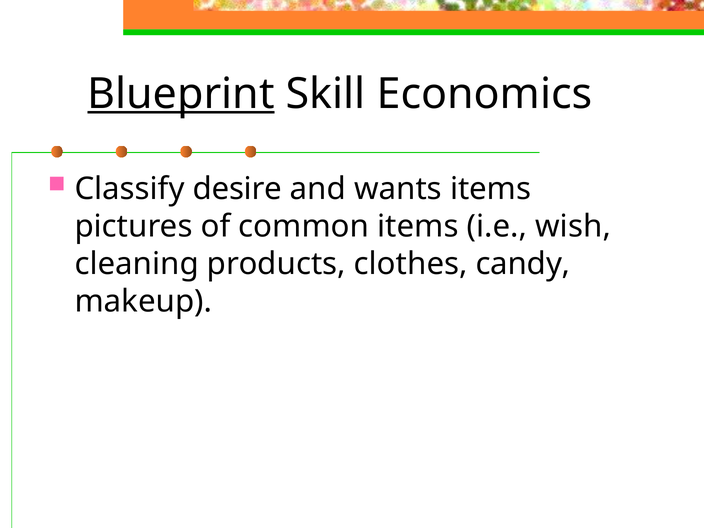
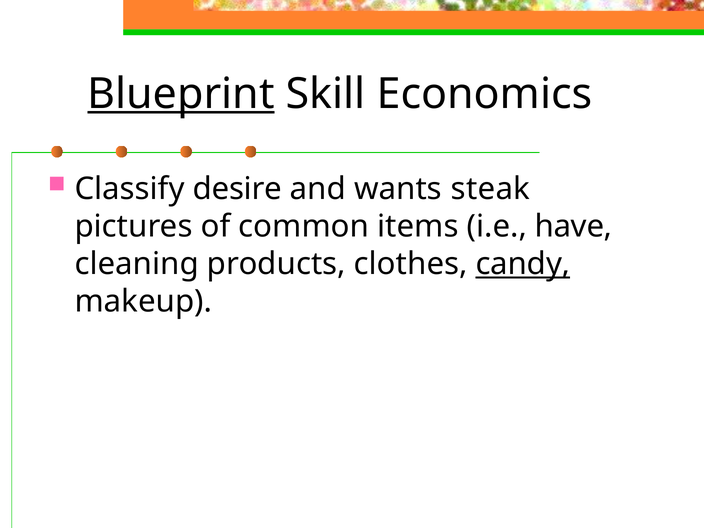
wants items: items -> steak (490, 189)
wish: wish -> have (573, 226)
candy underline: none -> present (523, 264)
